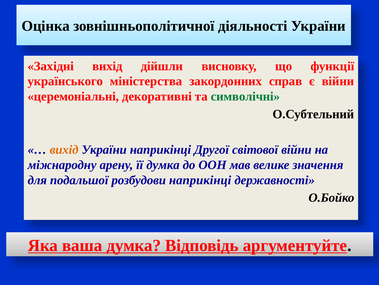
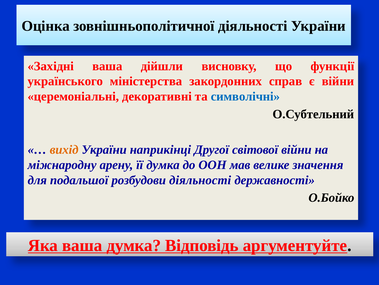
Західні вихід: вихід -> ваша (107, 66)
символічні colour: green -> blue (245, 96)
розбудови наприкінці: наприкінці -> діяльності (200, 180)
